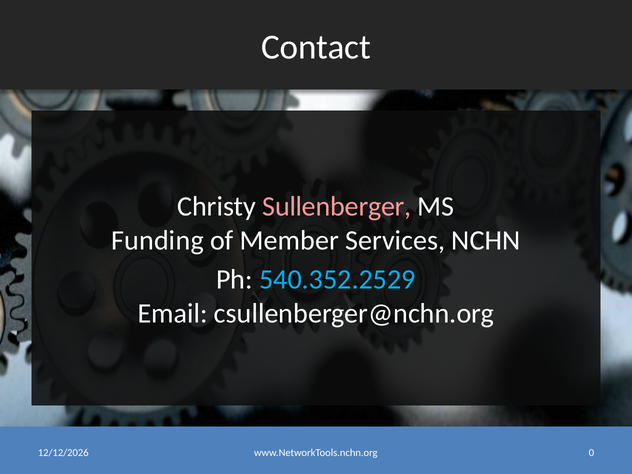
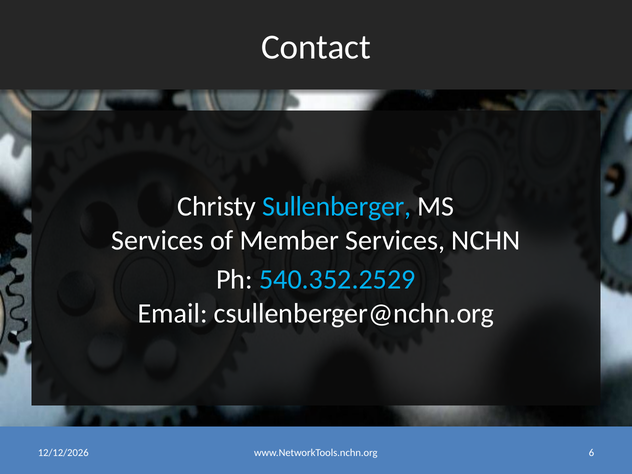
Sullenberger colour: pink -> light blue (337, 207)
Funding: Funding -> Services (158, 240)
0: 0 -> 6 (591, 453)
